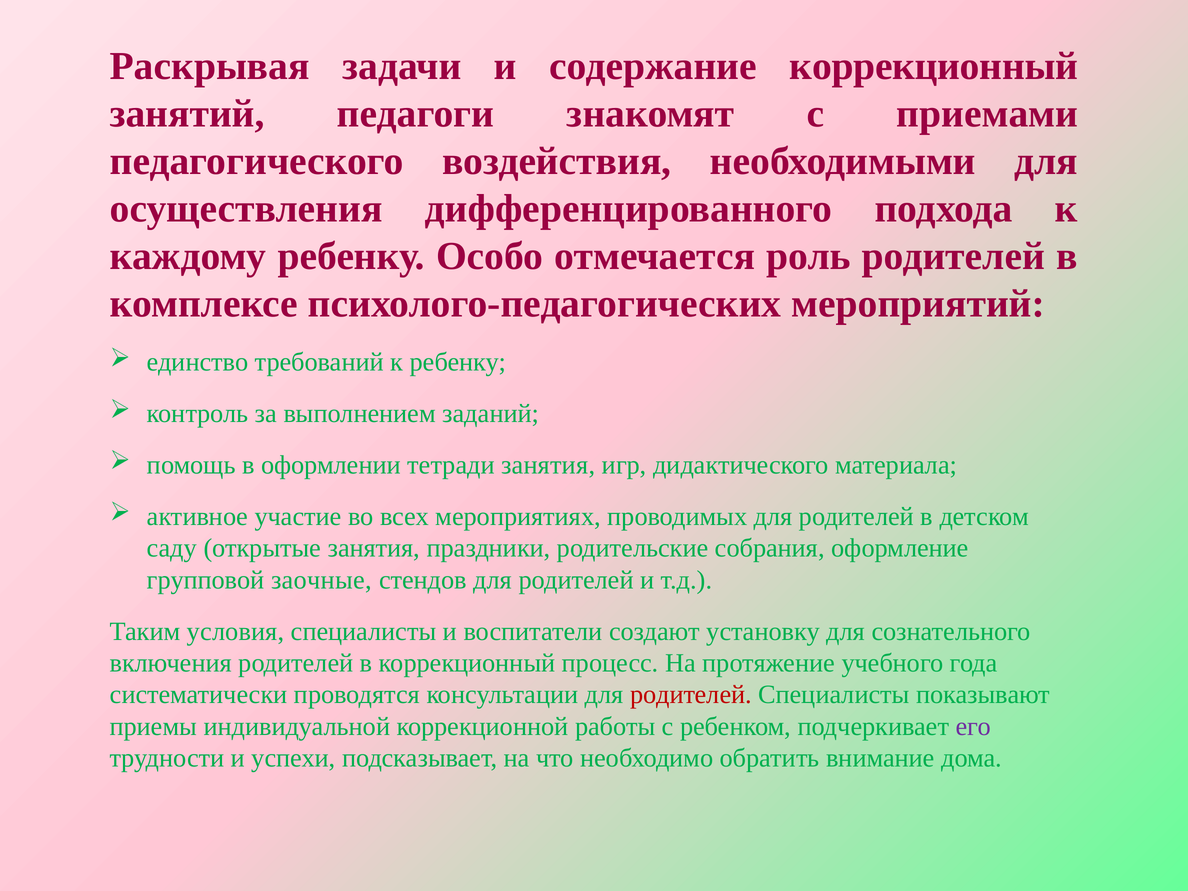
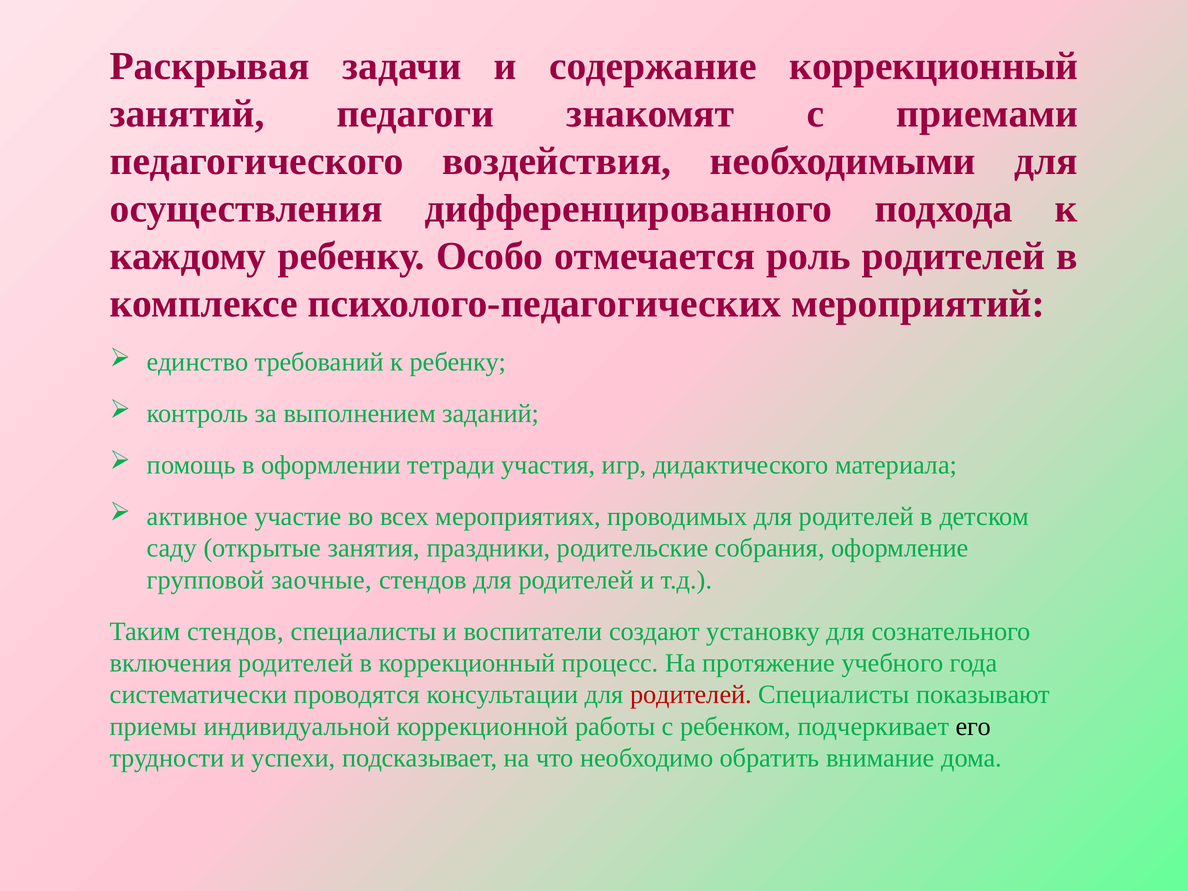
тетради занятия: занятия -> участия (548, 465)
Таким условия: условия -> стендов (235, 631)
его colour: purple -> black (973, 726)
